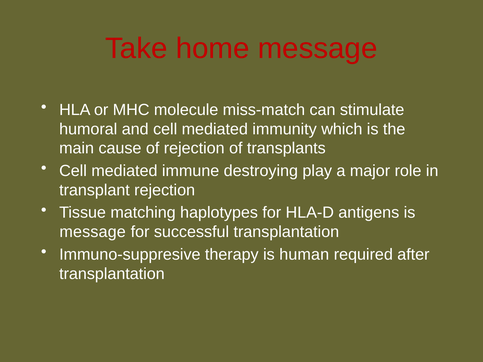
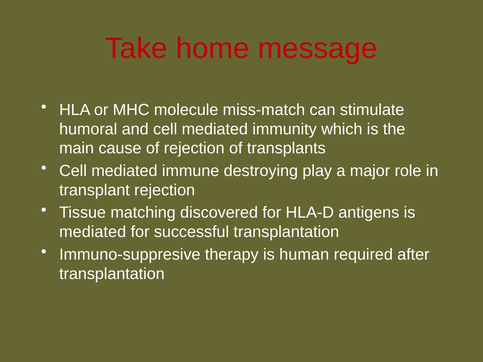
haplotypes: haplotypes -> discovered (219, 213)
message: message -> mediated (93, 232)
